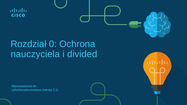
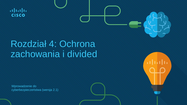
0: 0 -> 4 (53, 44)
nauczyciela: nauczyciela -> zachowania (35, 54)
